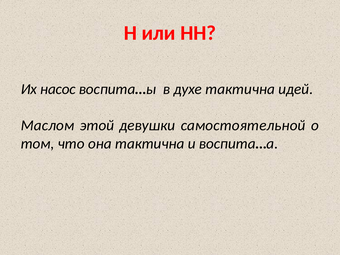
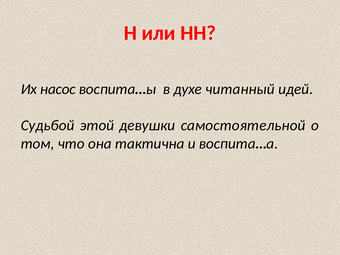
духе тактична: тактична -> читанный (240, 89)
Маслом: Маслом -> Судьбой (48, 125)
